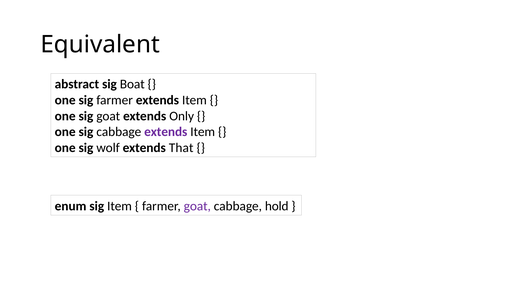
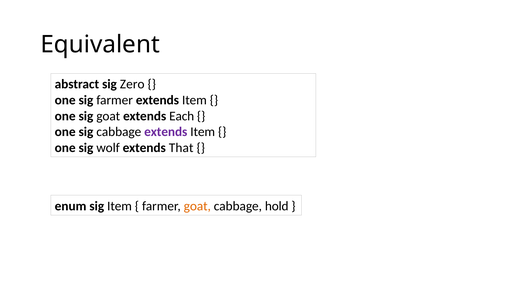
Boat: Boat -> Zero (132, 84)
Only: Only -> Each (182, 116)
goat colour: purple -> orange (197, 206)
